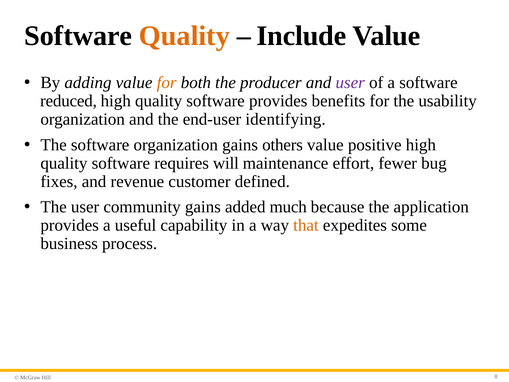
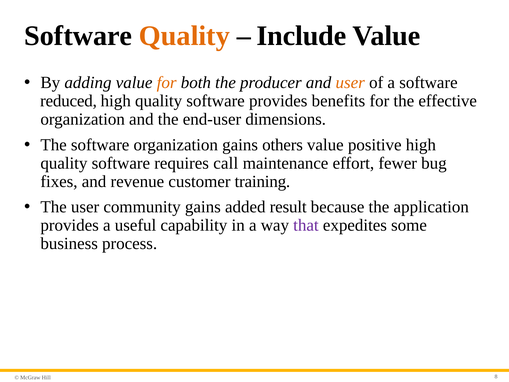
user colour: purple -> orange (350, 83)
usability: usability -> effective (448, 101)
identifying: identifying -> dimensions (286, 119)
will: will -> call (226, 163)
defined: defined -> training (262, 181)
much: much -> result (288, 207)
that colour: orange -> purple (306, 225)
